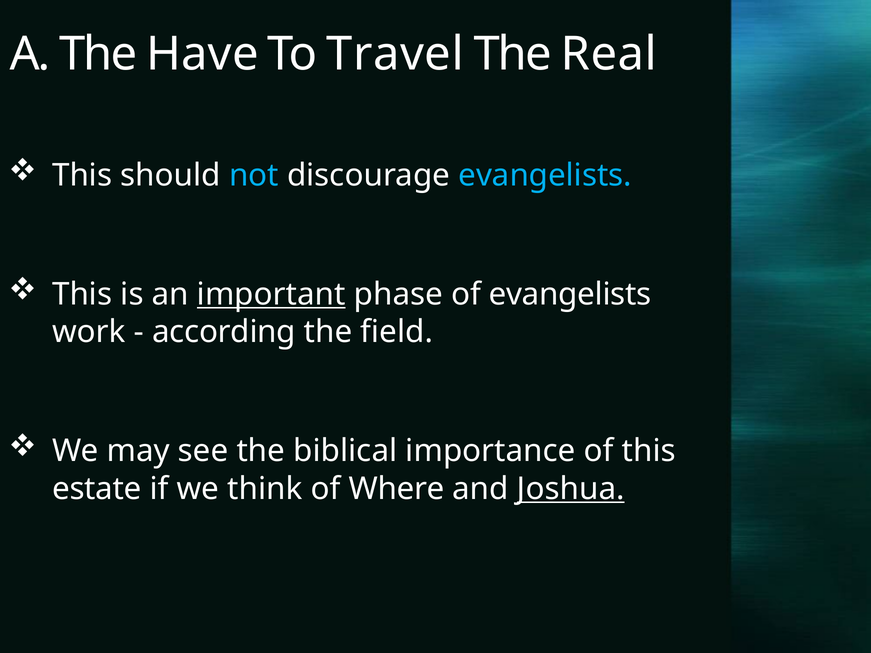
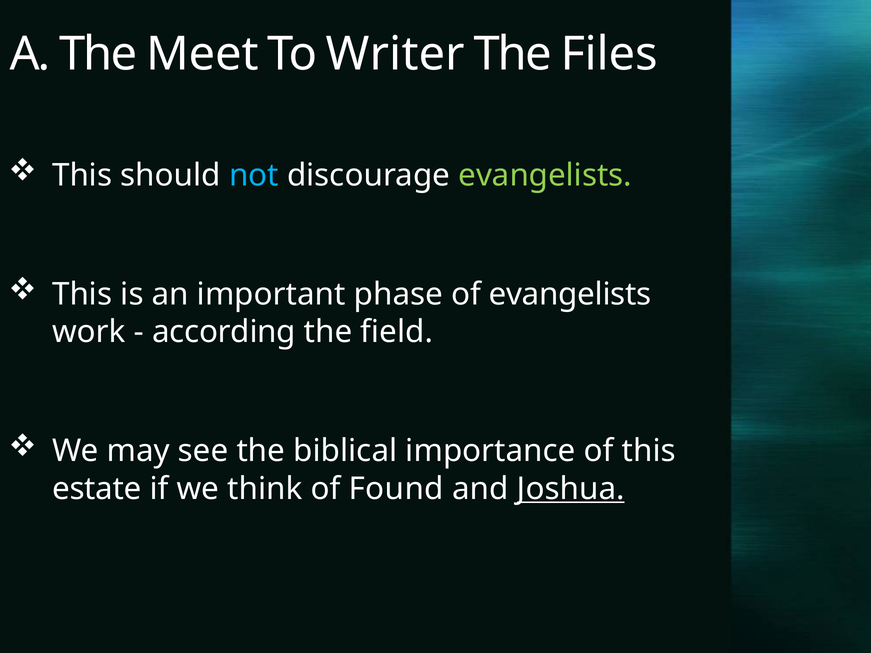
Have: Have -> Meet (202, 54)
Travel: Travel -> Writer (395, 54)
Real: Real -> Files (609, 54)
evangelists colour: light blue -> light green (545, 175)
important underline: present -> none (271, 294)
Where: Where -> Found (396, 489)
